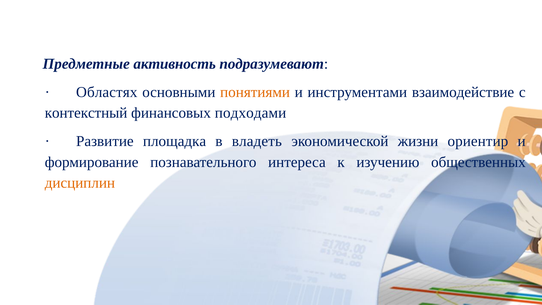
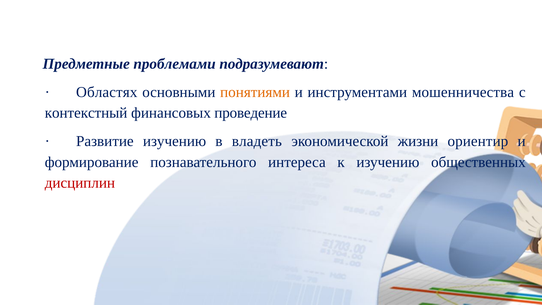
активность: активность -> проблемами (175, 64)
взаимодействие: взаимодействие -> мошенничества (463, 92)
подходами: подходами -> проведение (251, 113)
Развитие площадка: площадка -> изучению (175, 141)
дисциплин colour: orange -> red (80, 183)
